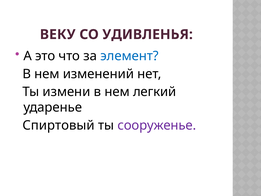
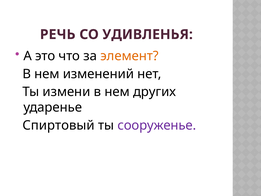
ВЕКУ: ВЕКУ -> РЕЧЬ (58, 34)
элемент colour: blue -> orange (129, 56)
легкий: легкий -> других (155, 92)
